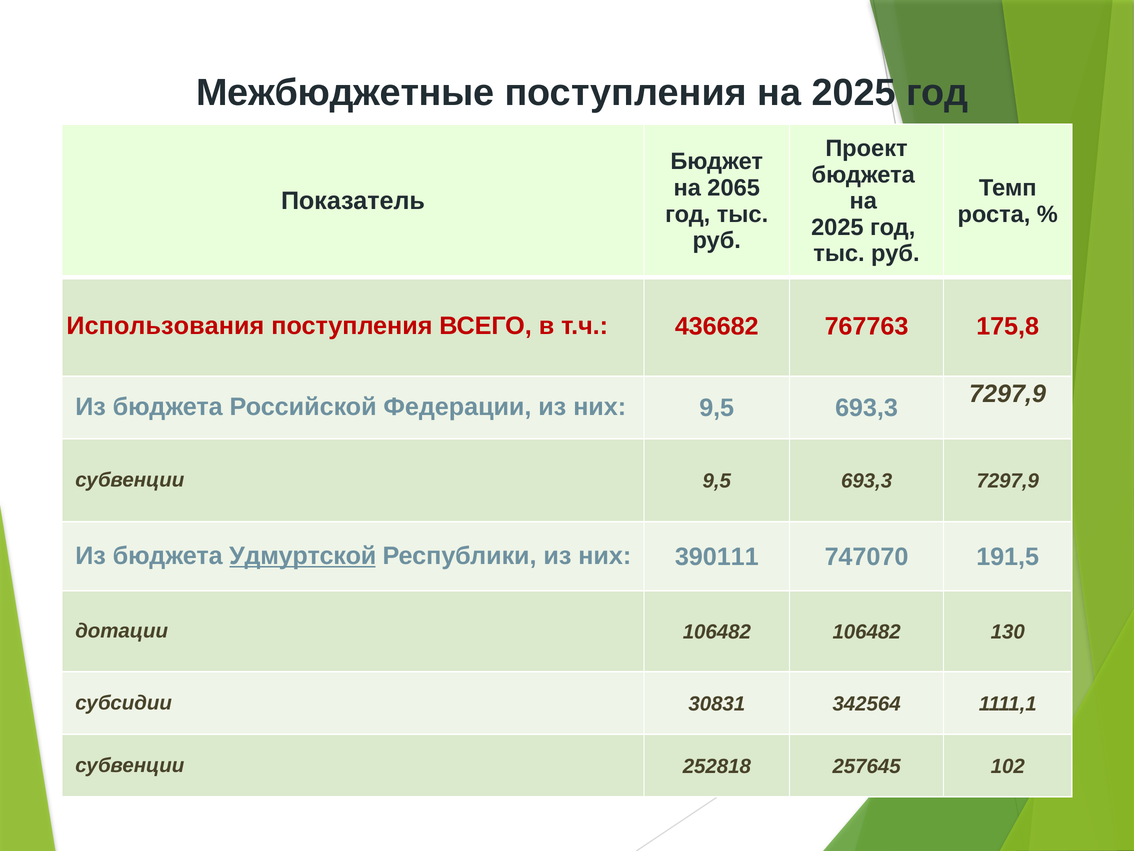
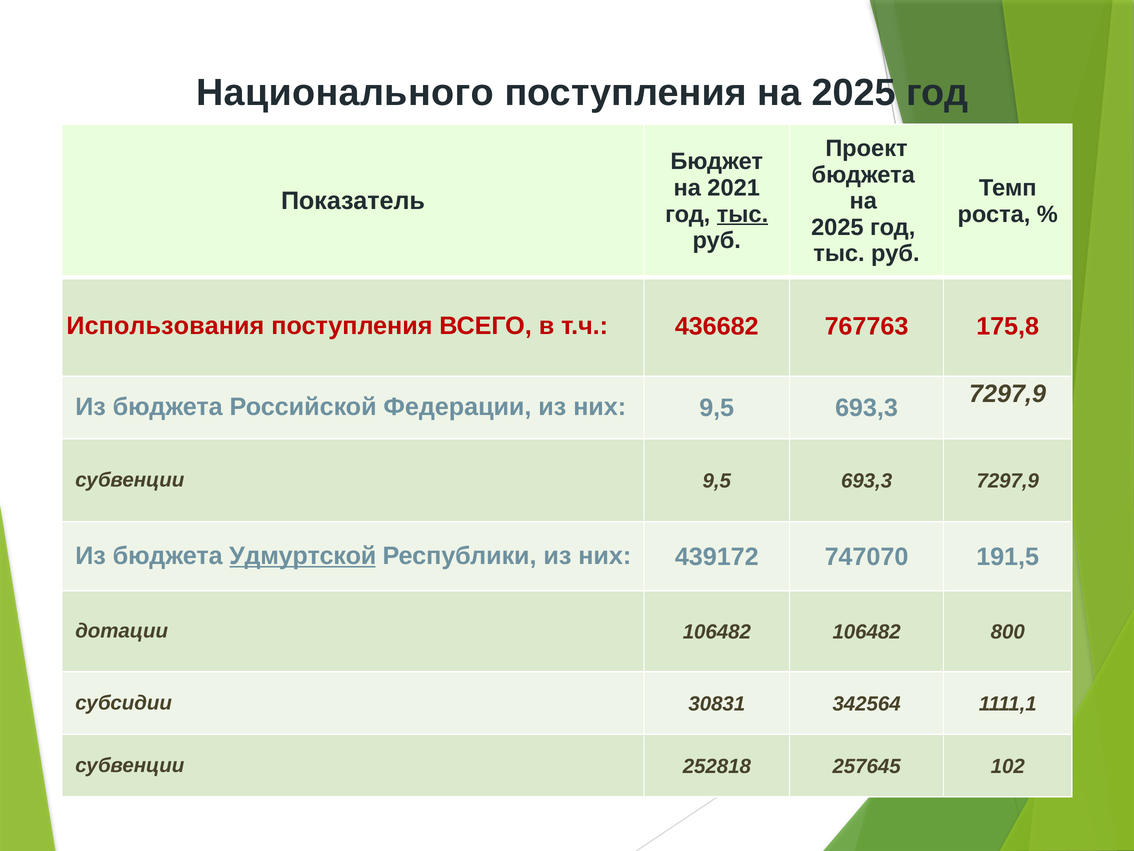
Межбюджетные: Межбюджетные -> Национального (345, 93)
2065: 2065 -> 2021 (734, 188)
тыс underline: none -> present (742, 214)
390111: 390111 -> 439172 (717, 557)
130: 130 -> 800 (1008, 632)
